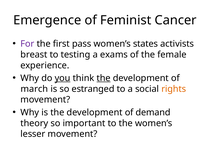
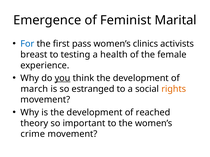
Cancer: Cancer -> Marital (176, 20)
For colour: purple -> blue (27, 44)
states: states -> clinics (146, 44)
exams: exams -> health (114, 55)
the underline: present -> none (104, 78)
demand: demand -> reached (153, 113)
lesser: lesser -> crime (33, 134)
